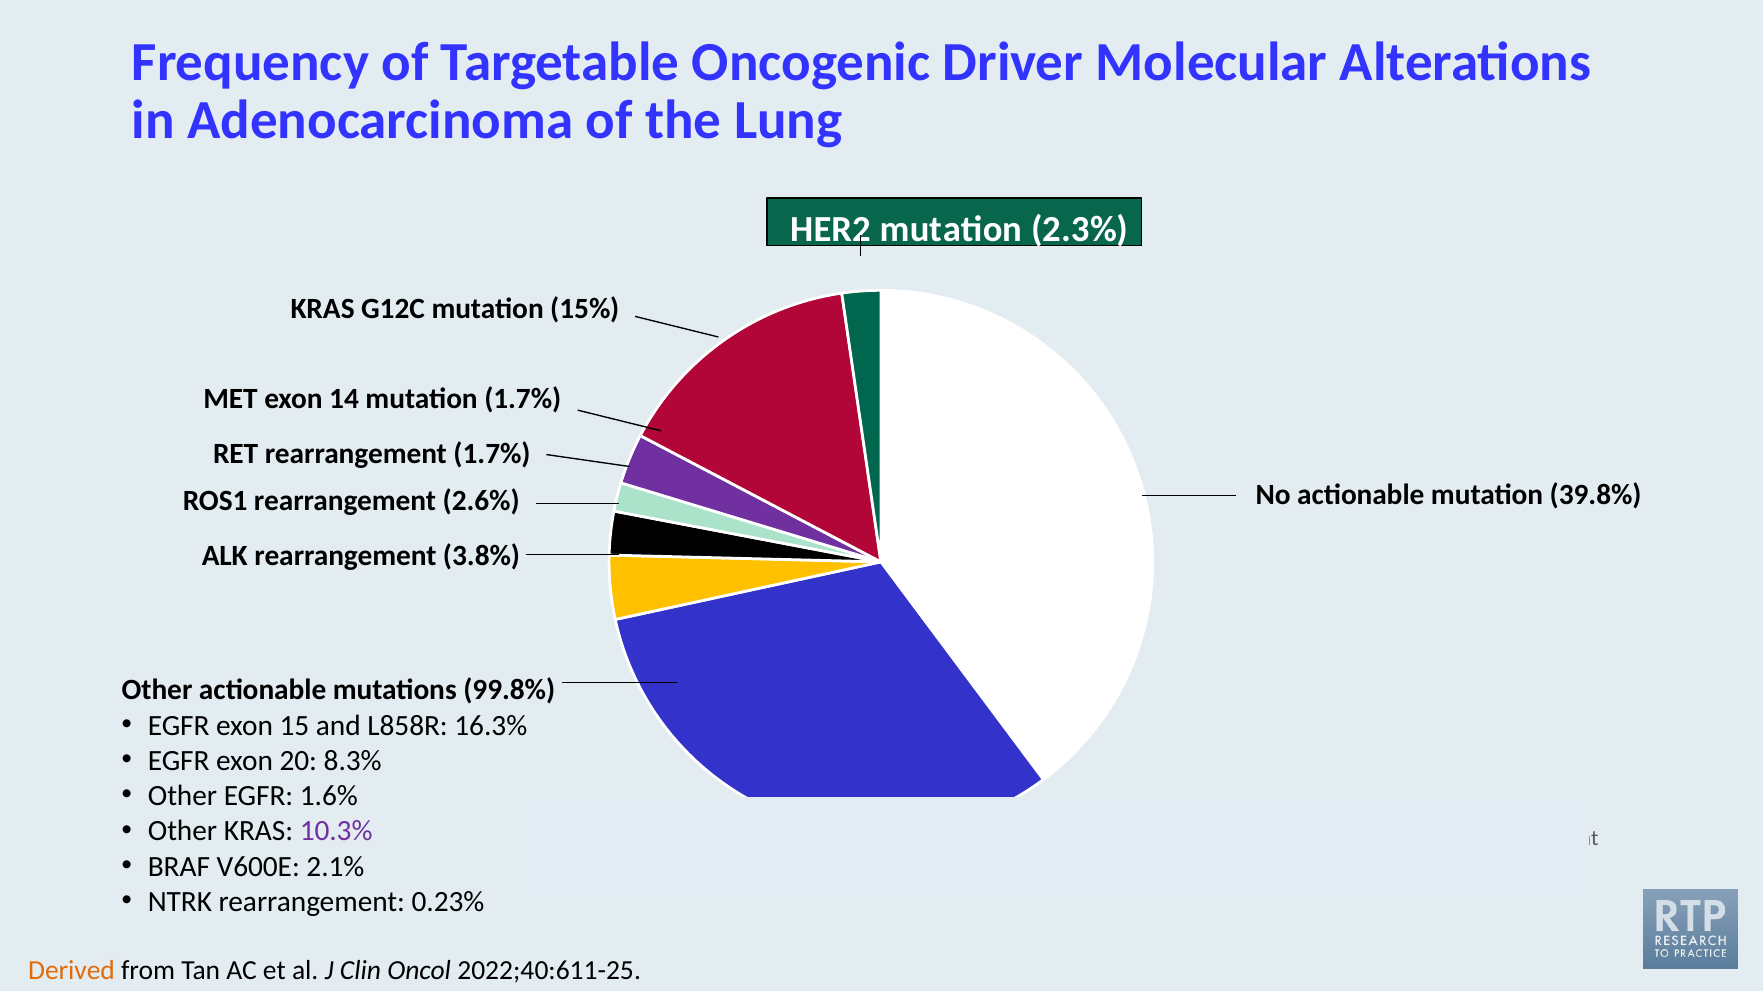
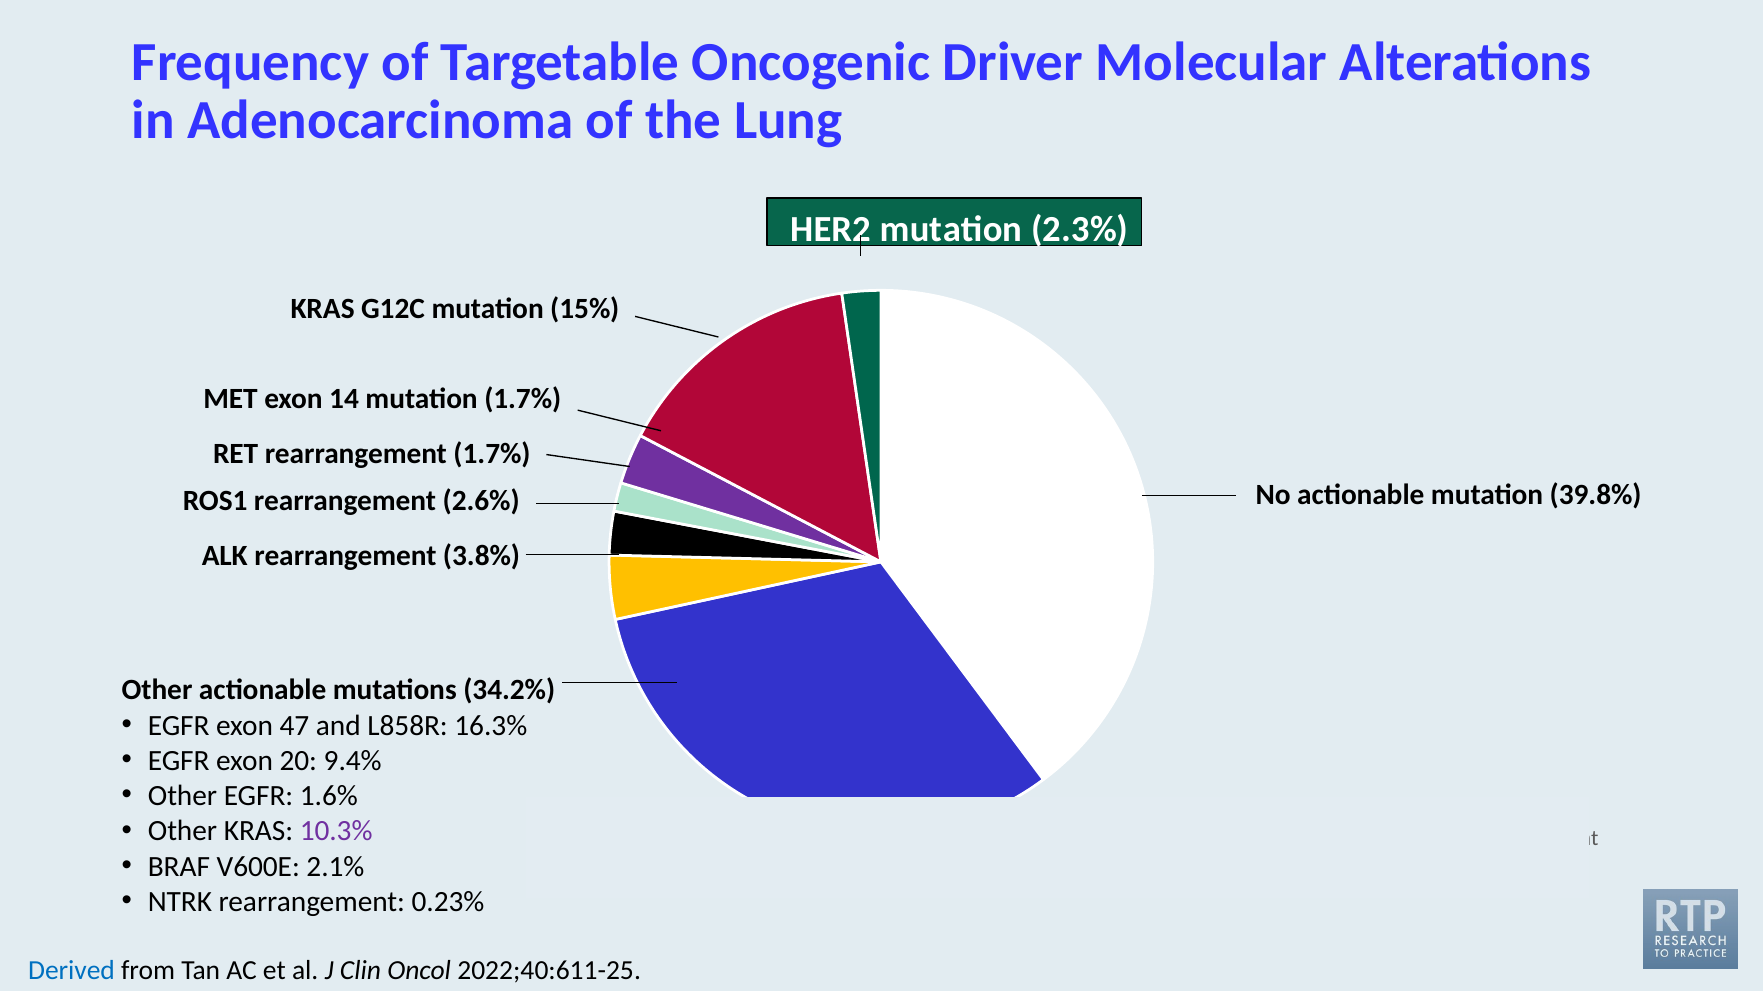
99.8%: 99.8% -> 34.2% (509, 691)
15: 15 -> 47 (294, 726)
8.3%: 8.3% -> 9.4% (353, 761)
Derived colour: orange -> blue (72, 971)
